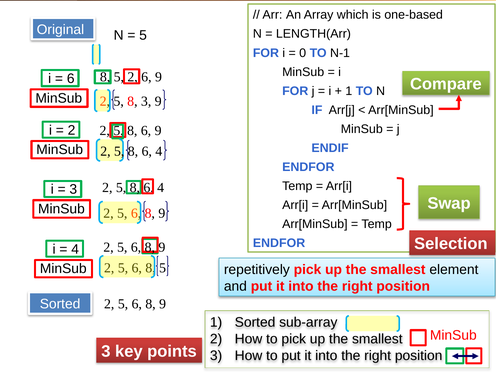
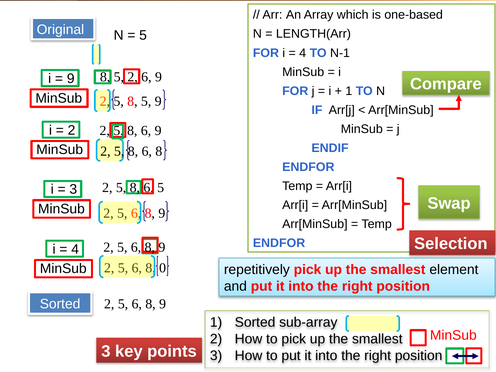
0: 0 -> 4 (303, 53)
6: 6 -> 9 (71, 79)
3: 3 -> 5 (146, 101)
4: 4 -> 8 (159, 151)
4: 4 -> 5 (161, 188)
5: 5 -> 0 (163, 268)
